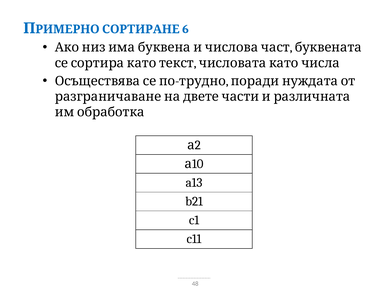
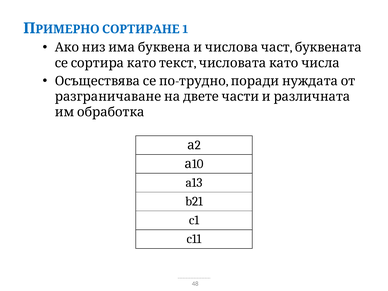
6: 6 -> 1 (185, 29)
